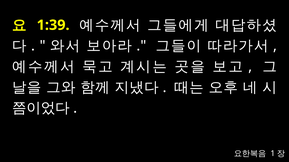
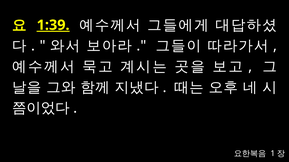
1:39 underline: none -> present (53, 25)
